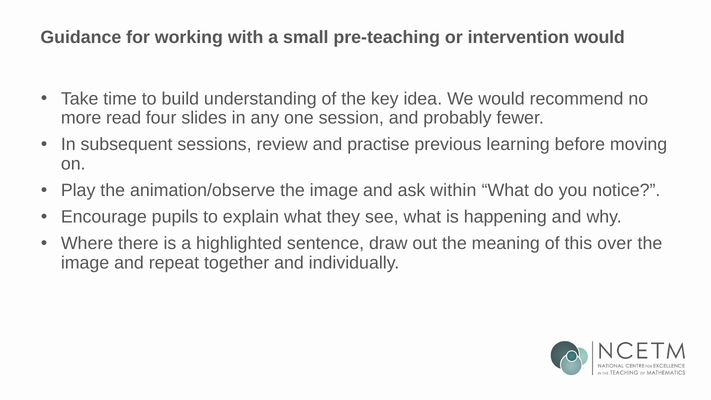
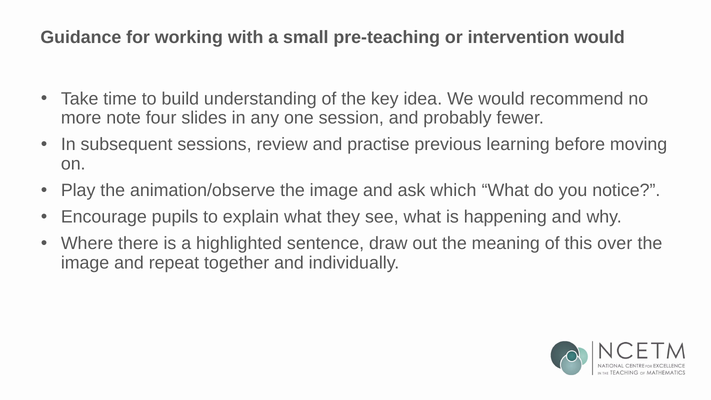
read: read -> note (124, 118)
within: within -> which (453, 190)
